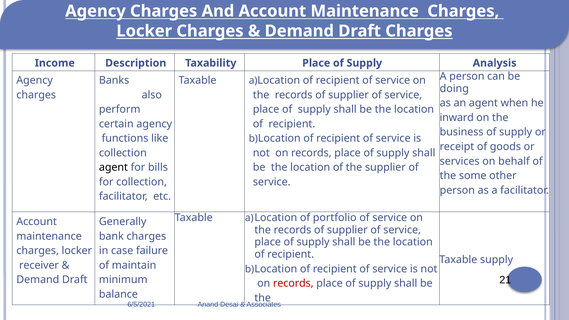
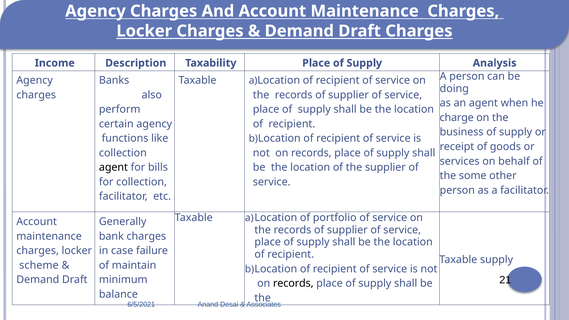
inward: inward -> charge (457, 118)
receiver: receiver -> scheme (39, 265)
records colour: red -> black (293, 284)
